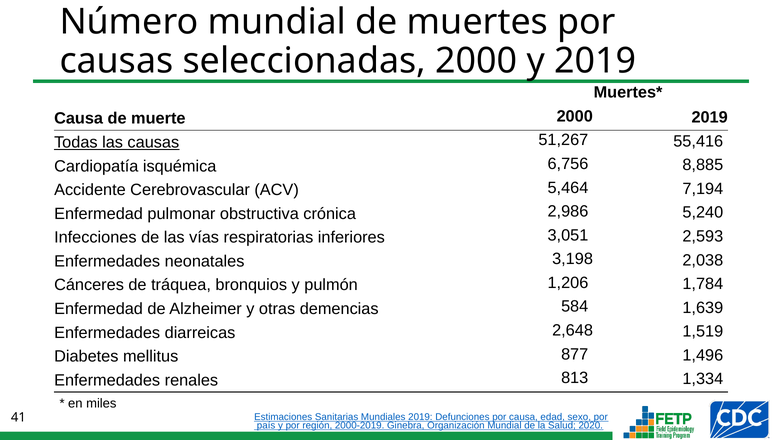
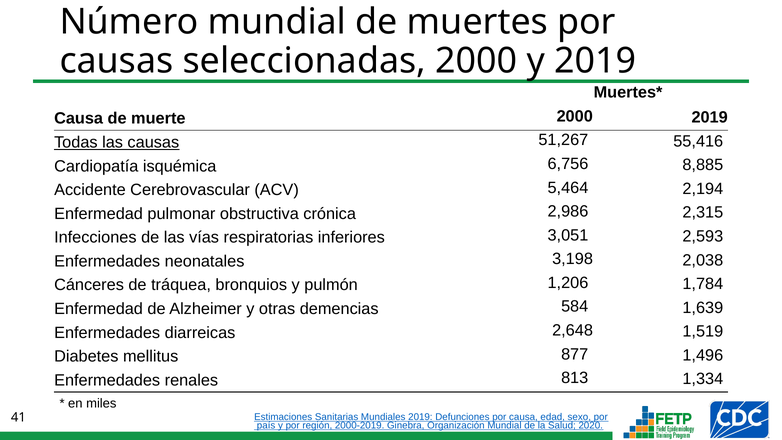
7,194: 7,194 -> 2,194 (703, 189)
5,240: 5,240 -> 2,315 (703, 213)
